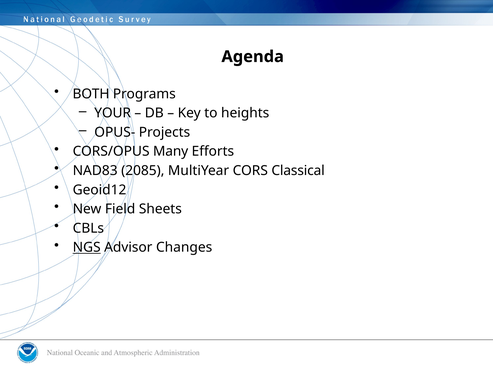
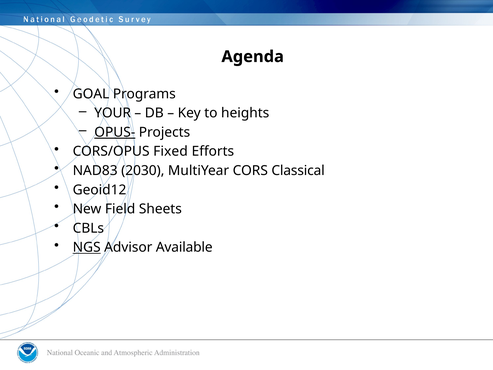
BOTH: BOTH -> GOAL (91, 94)
OPUS- underline: none -> present (115, 132)
Many: Many -> Fixed (170, 151)
2085: 2085 -> 2030 (143, 171)
Changes: Changes -> Available (184, 247)
